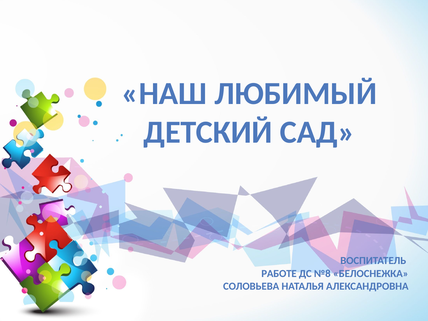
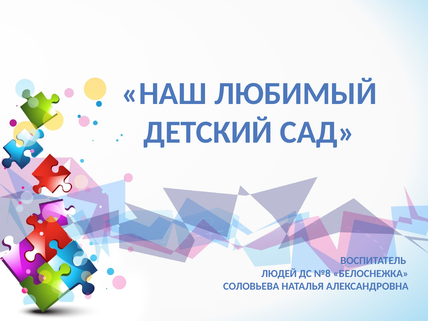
РАБОТЕ: РАБОТЕ -> ЛЮДЕЙ (279, 274)
